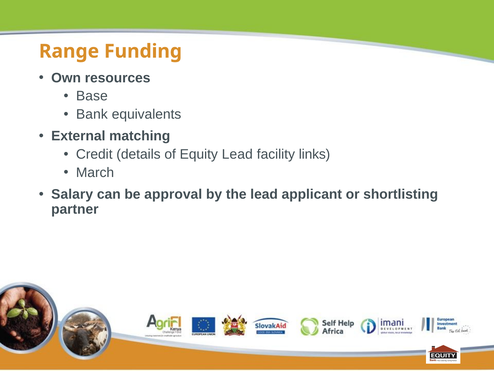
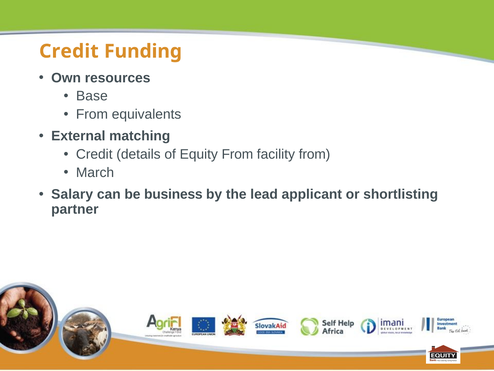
Range: Range -> Credit (69, 51)
Bank: Bank -> From (92, 114)
Equity Lead: Lead -> From (237, 154)
facility links: links -> from (315, 154)
approval: approval -> business (173, 194)
